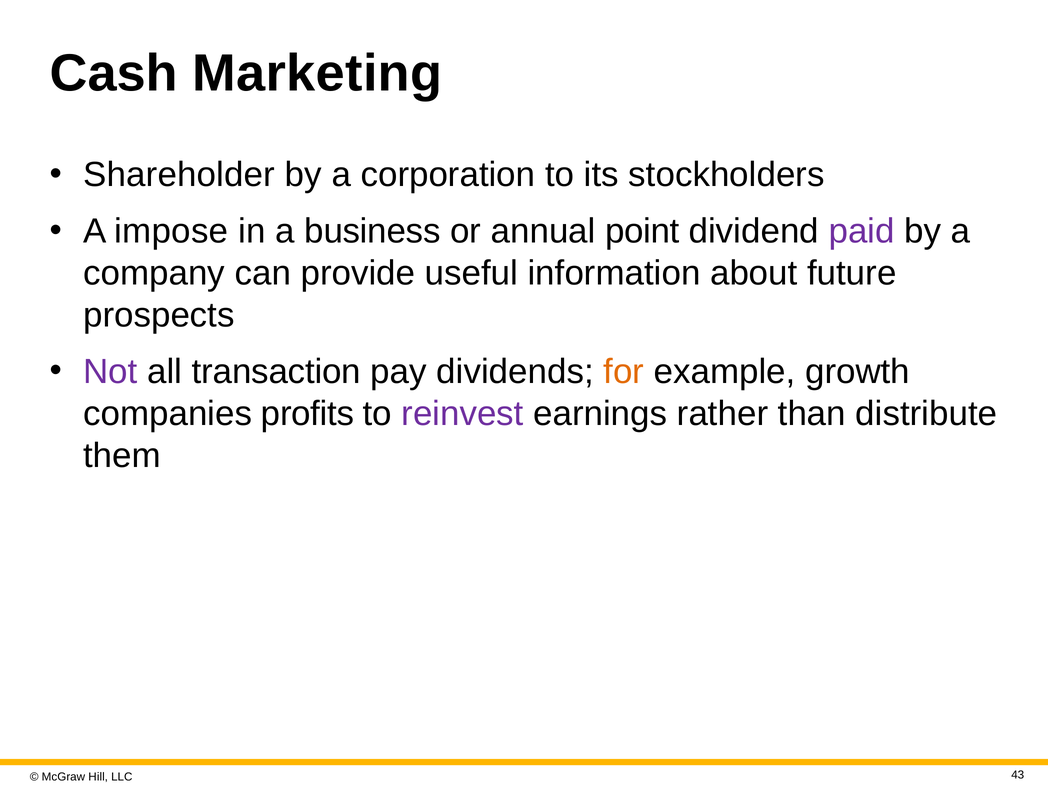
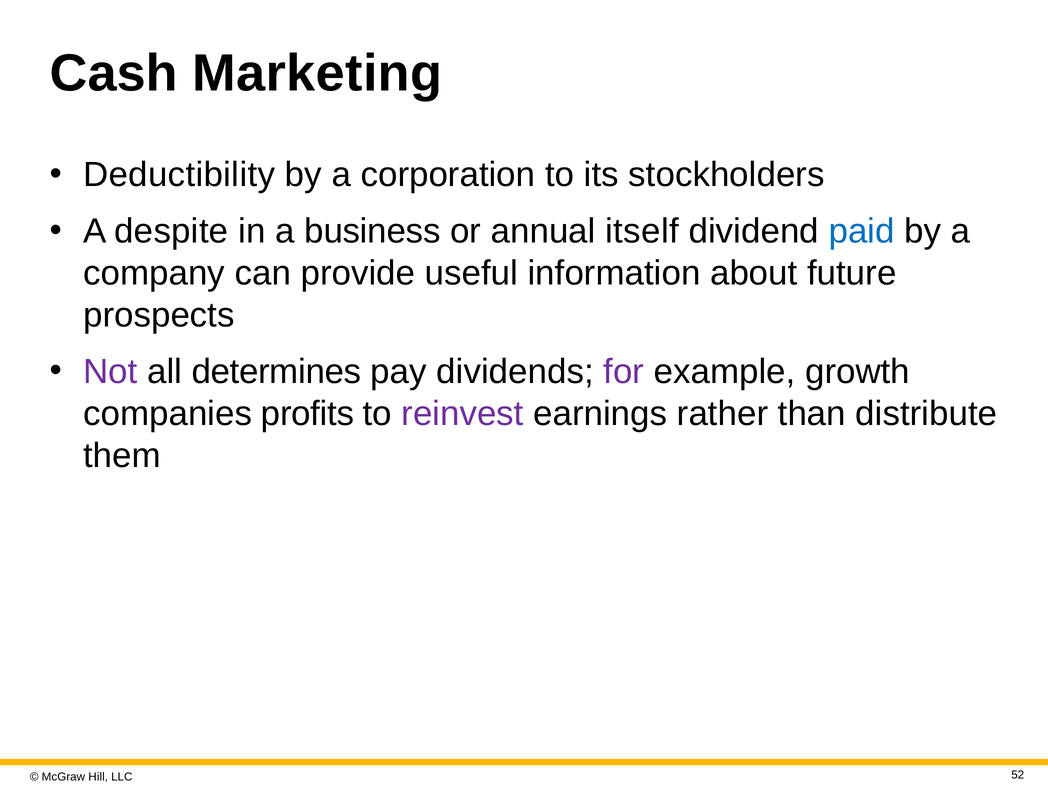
Shareholder: Shareholder -> Deductibility (179, 175)
impose: impose -> despite (171, 231)
point: point -> itself (642, 231)
paid colour: purple -> blue (862, 231)
transaction: transaction -> determines (276, 372)
for colour: orange -> purple (624, 372)
43: 43 -> 52 (1018, 775)
